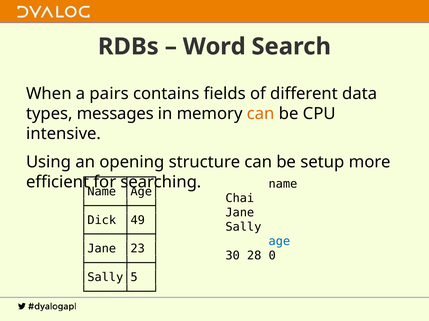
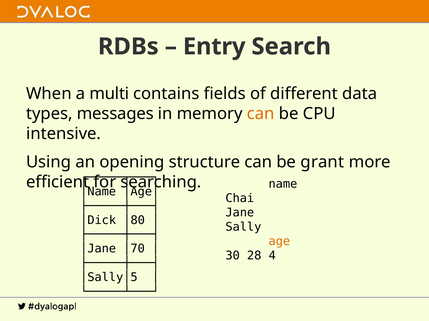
Word: Word -> Entry (214, 47)
pairs: pairs -> multi (109, 94)
setup: setup -> grant (322, 162)
│49: │49 -> │80 (134, 221)
age colour: blue -> orange (279, 242)
│23: │23 -> │70 (134, 249)
0: 0 -> 4 (272, 256)
